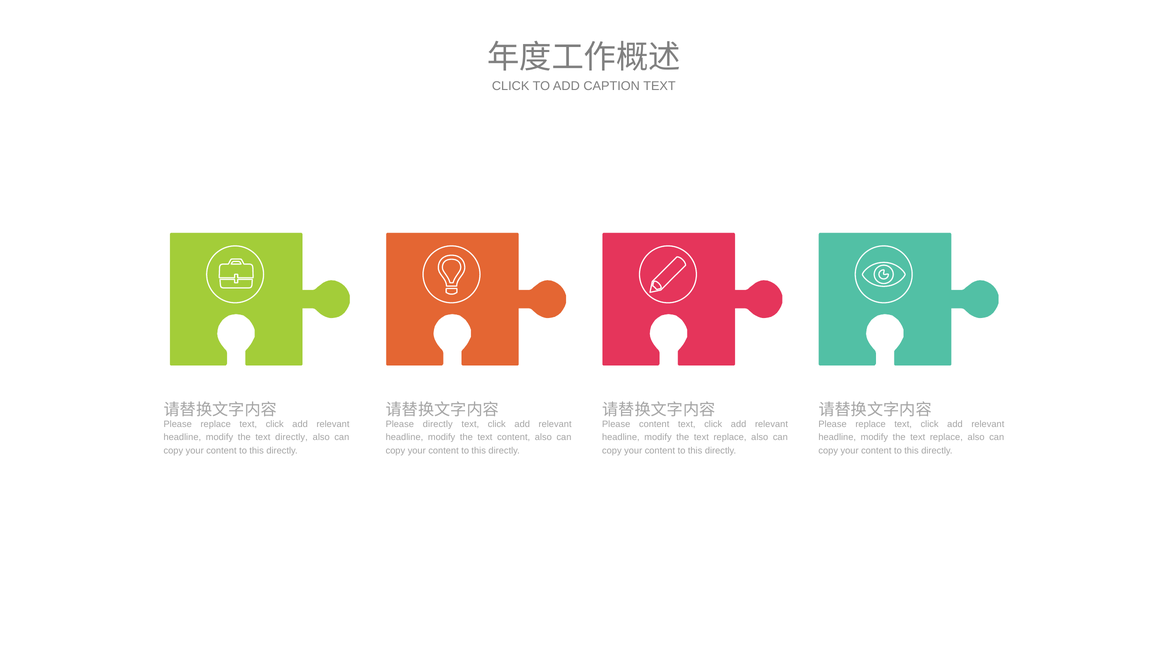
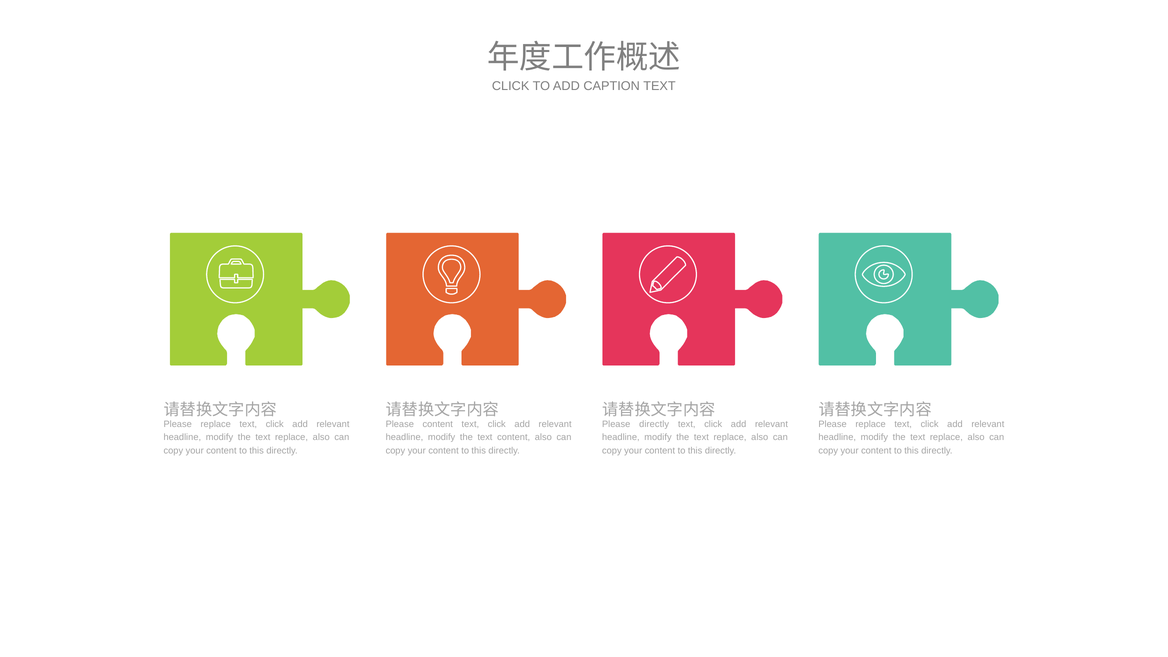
Please directly: directly -> content (438, 424)
Please content: content -> directly (654, 424)
directly: directly -> replace (291, 437)
